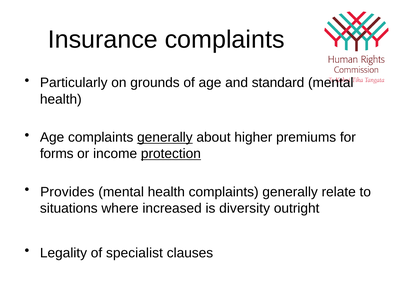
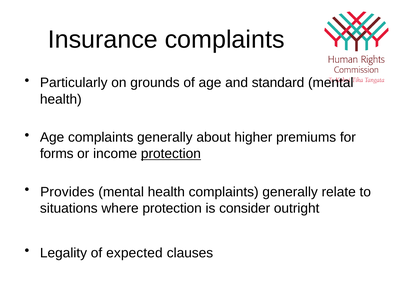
generally underline: present -> none (165, 138)
where increased: increased -> protection (172, 209)
diversity: diversity -> consider (245, 209)
specialist: specialist -> expected (134, 253)
